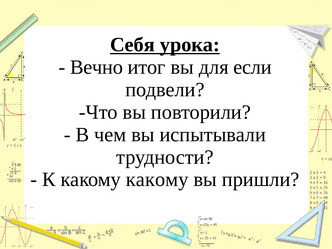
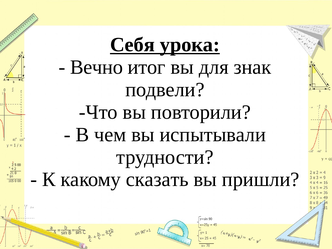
если: если -> знак (252, 67)
какому какому: какому -> сказать (157, 180)
